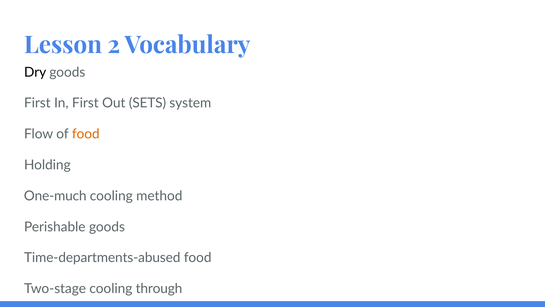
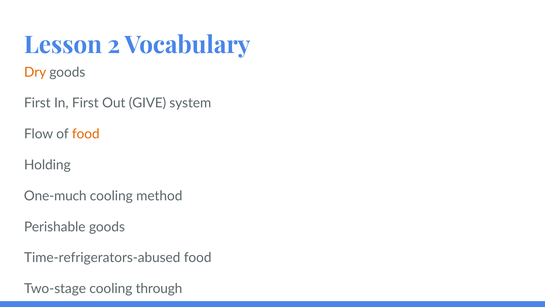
Dry colour: black -> orange (35, 72)
SETS: SETS -> GIVE (147, 103)
Time-departments-abused: Time-departments-abused -> Time-refrigerators-abused (102, 257)
